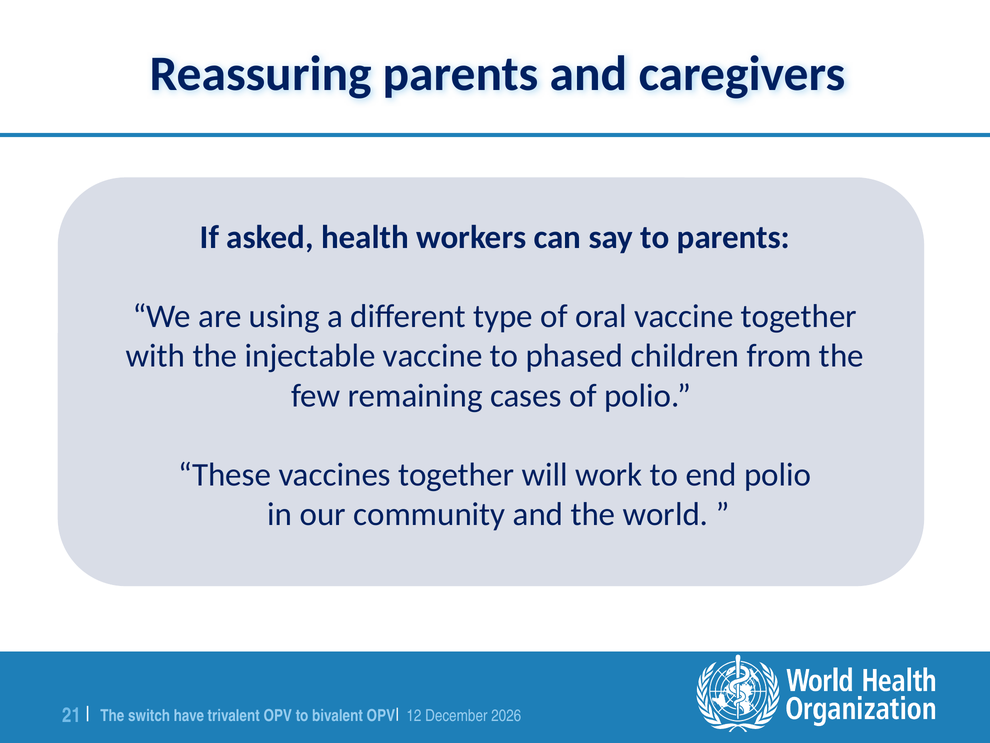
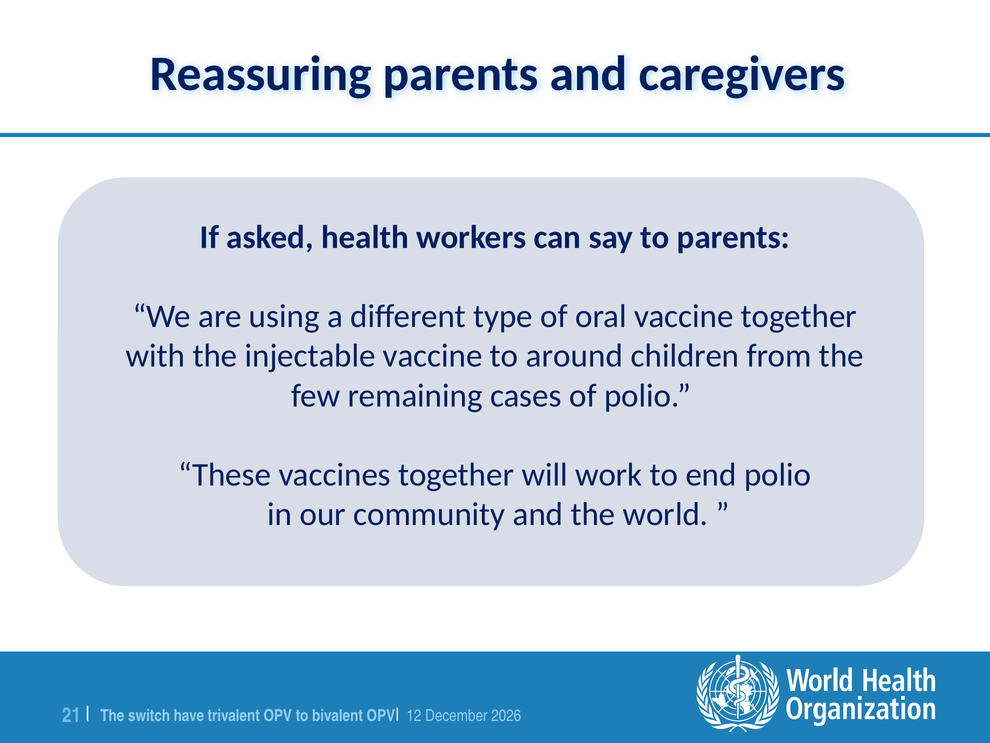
phased: phased -> around (574, 356)
